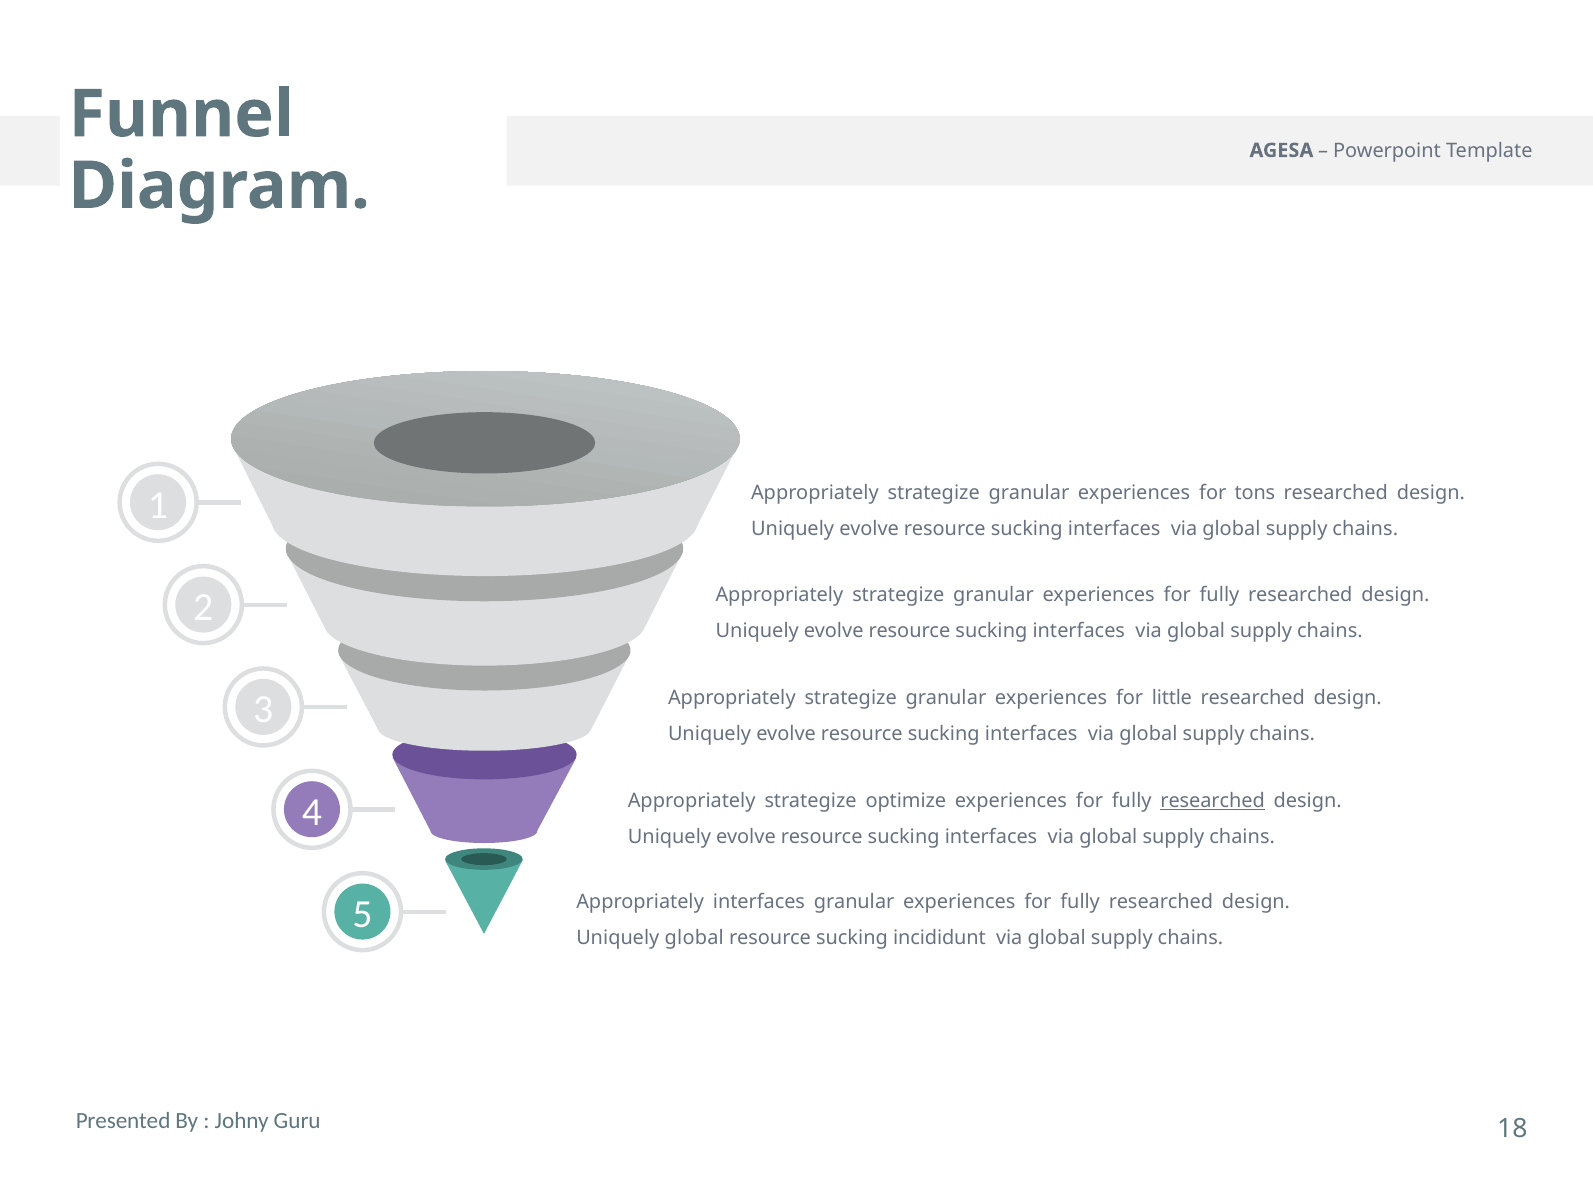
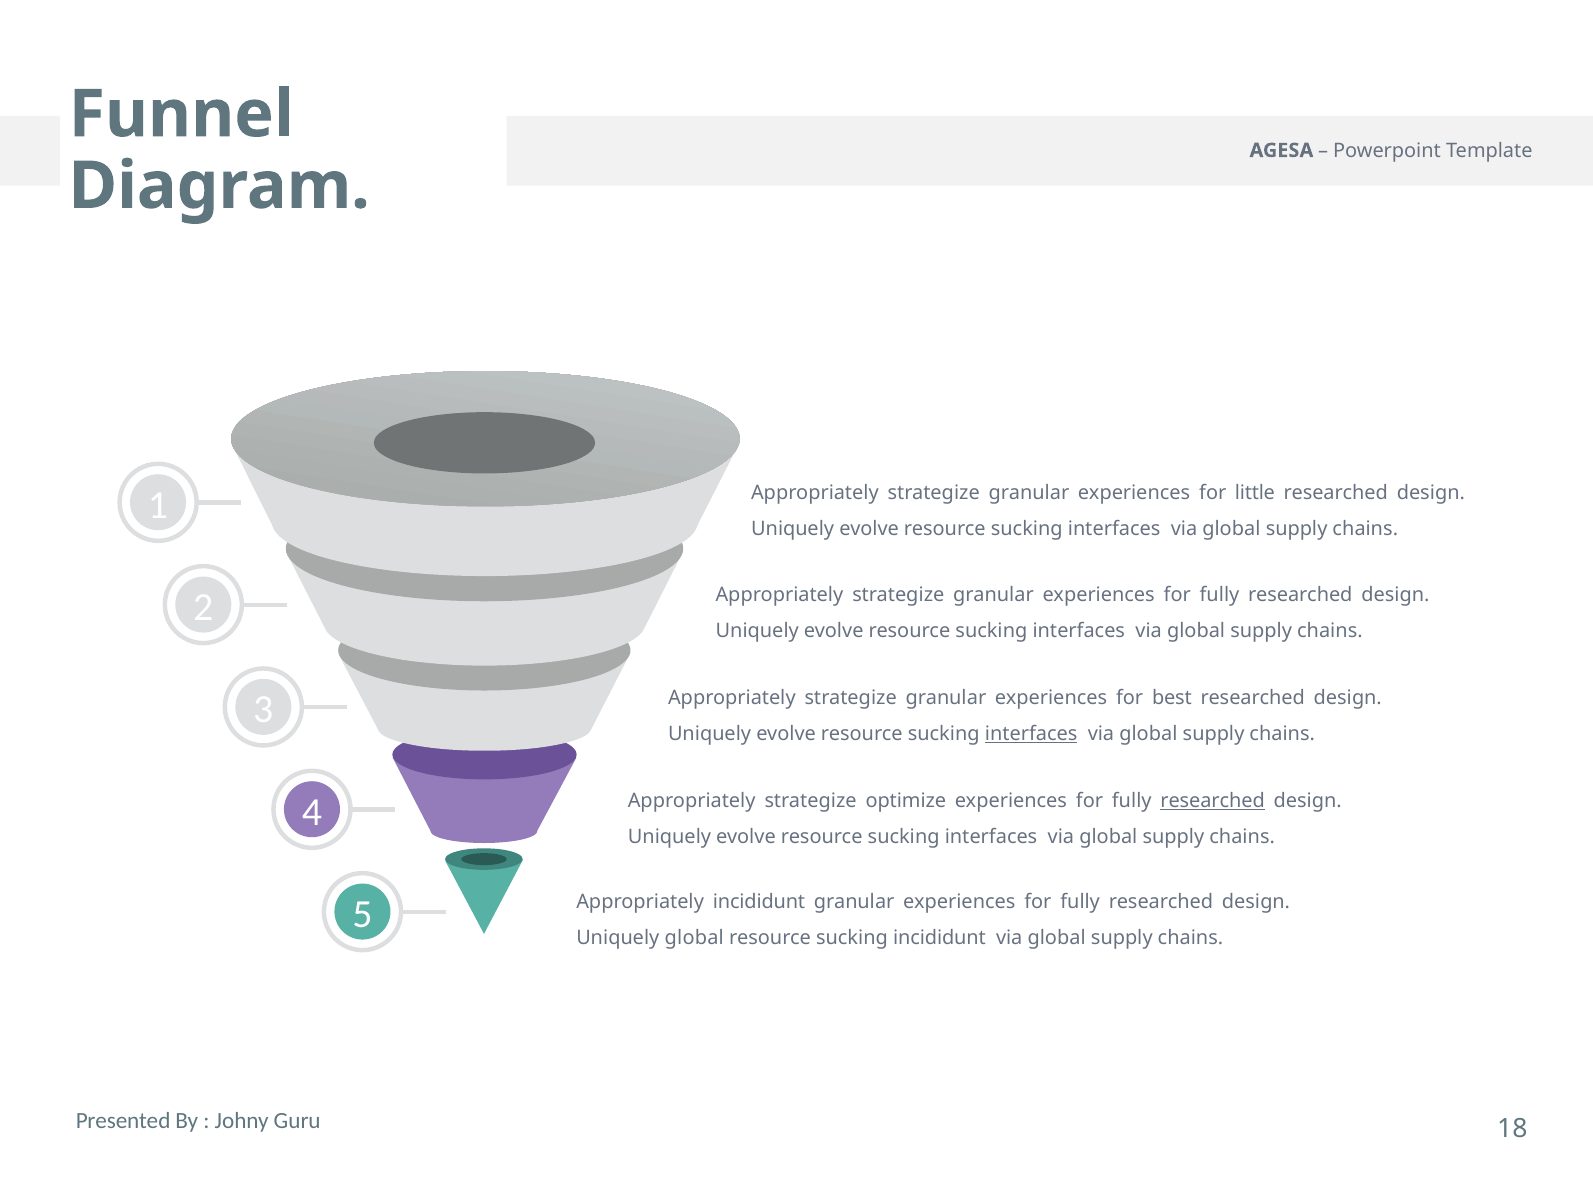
tons: tons -> little (1255, 493)
little: little -> best (1172, 698)
interfaces underline: none -> present (1031, 734)
Appropriately interfaces: interfaces -> incididunt (759, 903)
